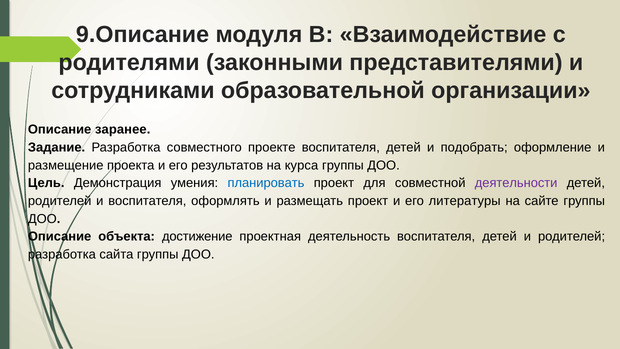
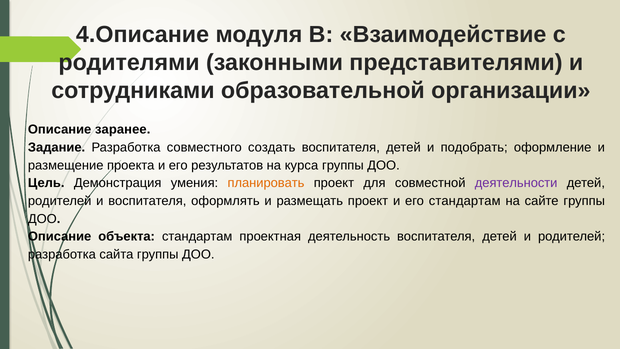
9.Описание: 9.Описание -> 4.Описание (143, 35)
проекте: проекте -> создать (272, 147)
планировать colour: blue -> orange (266, 183)
его литературы: литературы -> стандартам (465, 201)
объекта достижение: достижение -> стандартам (197, 237)
